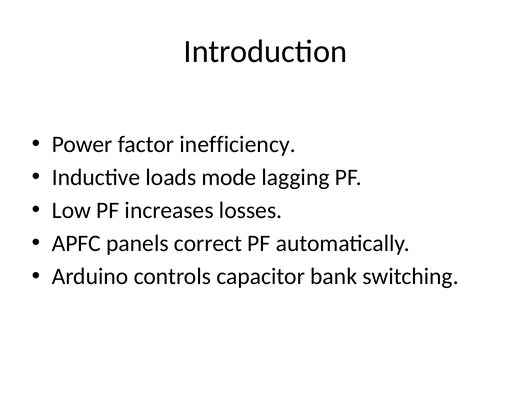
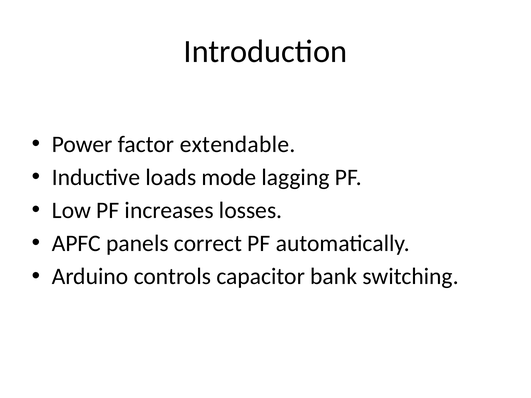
inefficiency: inefficiency -> extendable (238, 144)
